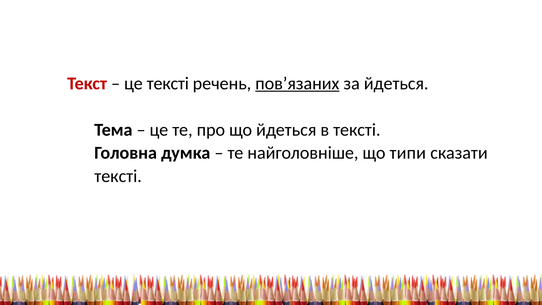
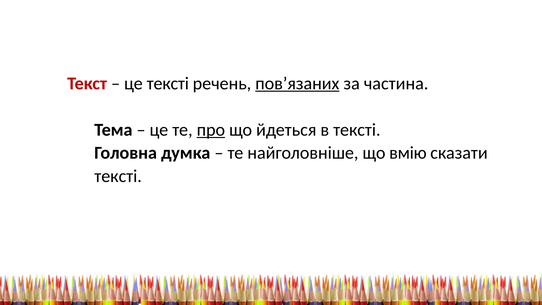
за йдеться: йдеться -> частина (396, 83)
про underline: none -> present (211, 130)
типи: типи -> вмію (408, 153)
